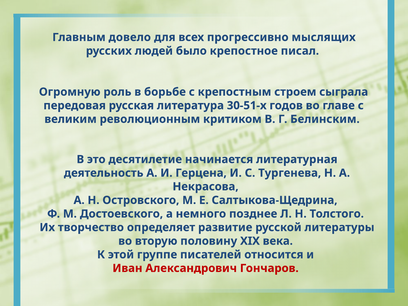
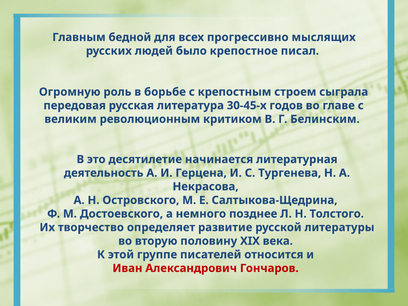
довело: довело -> бедной (130, 37)
30-51-х: 30-51-х -> 30-45-х (247, 106)
